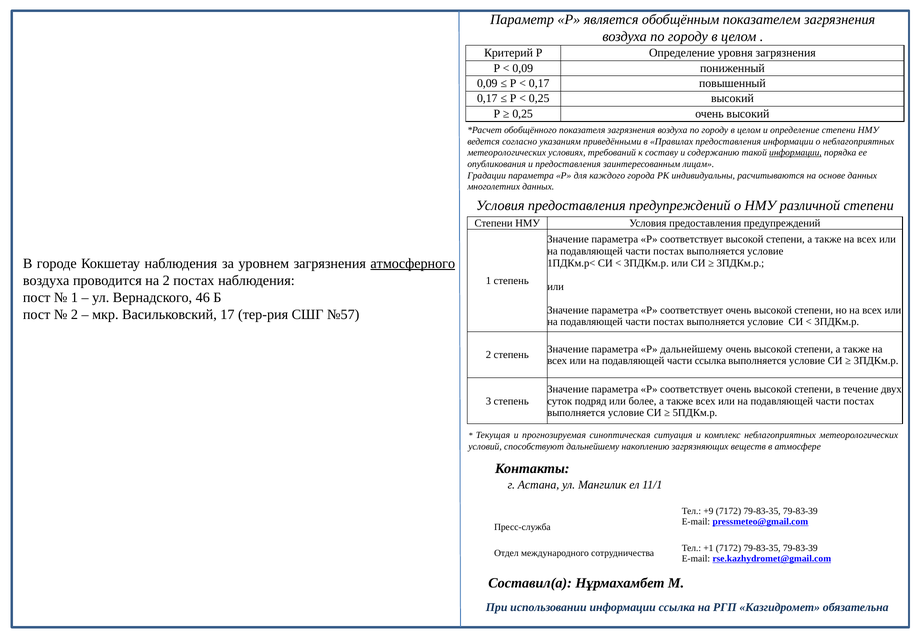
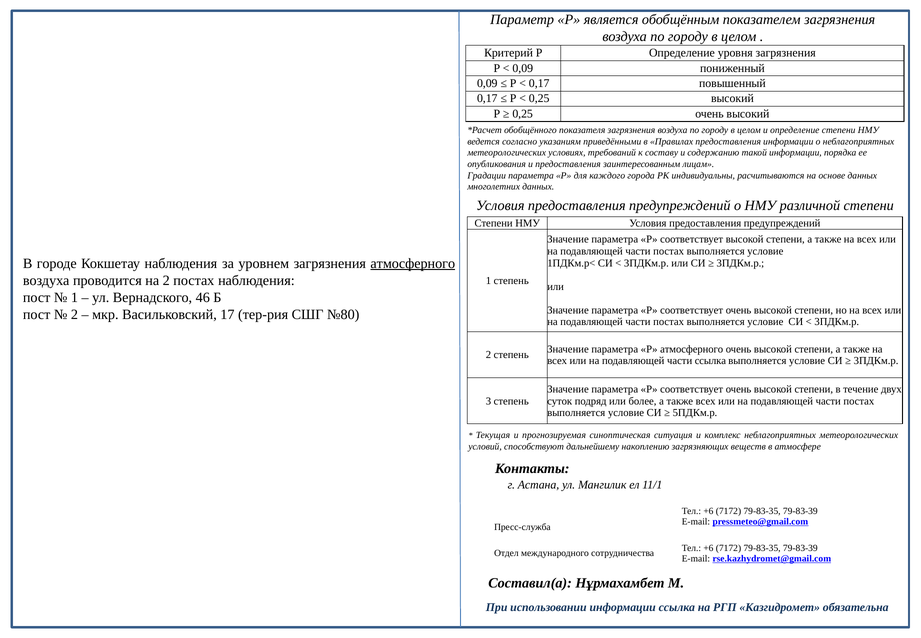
информации underline: present -> none (795, 153)
№57: №57 -> №80 (343, 314)
Р дальнейшему: дальнейшему -> атмосферного (692, 349)
+9: +9 -> +6 (708, 511)
+1: +1 -> +6 (708, 548)
